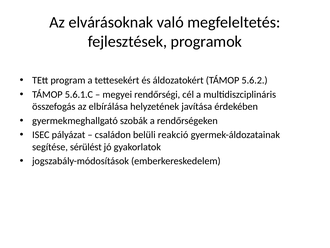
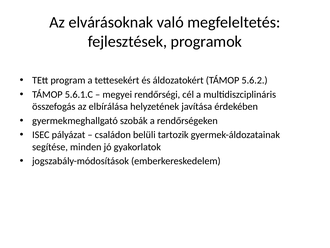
reakció: reakció -> tartozik (173, 135)
sérülést: sérülést -> minden (86, 147)
